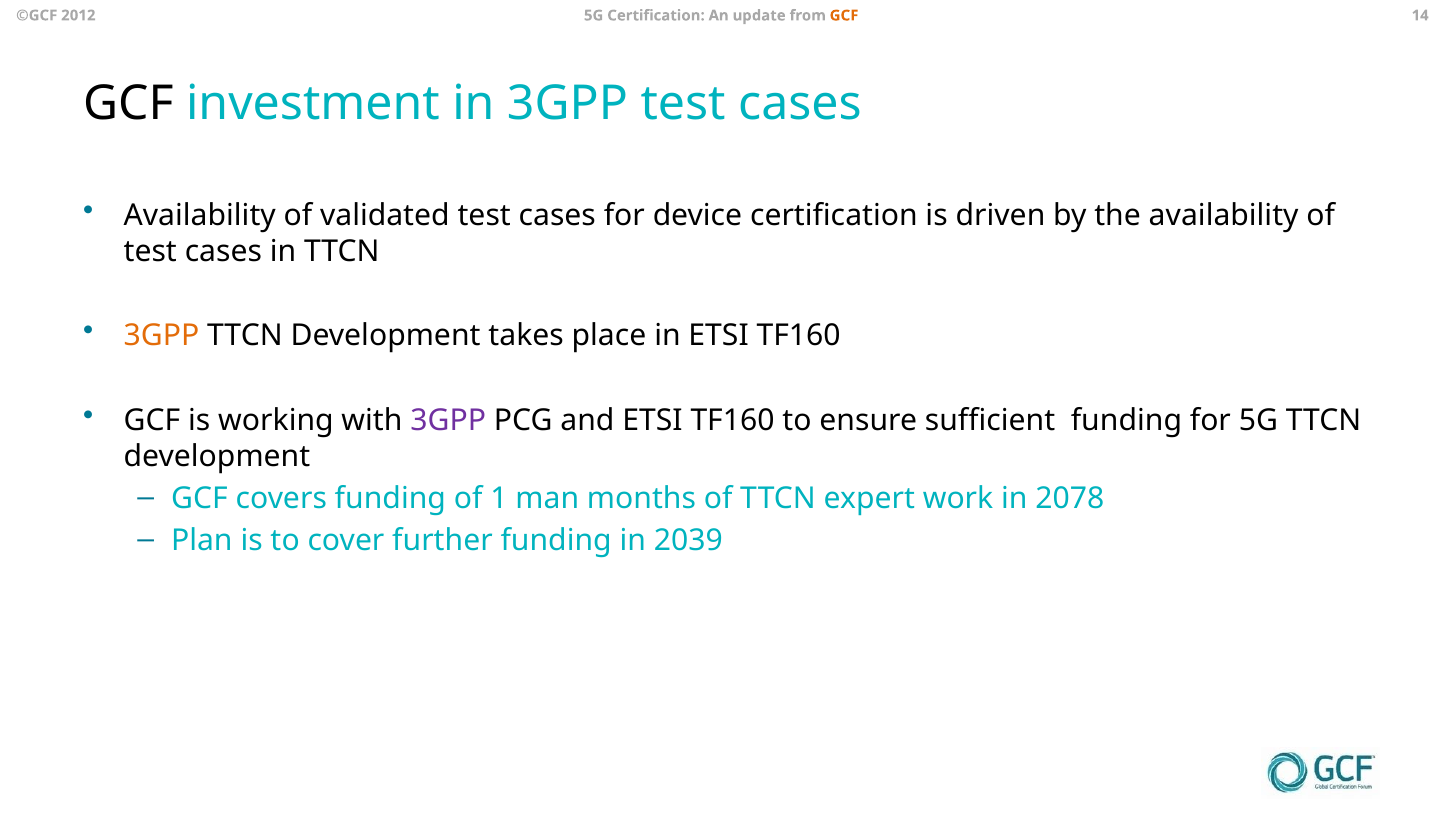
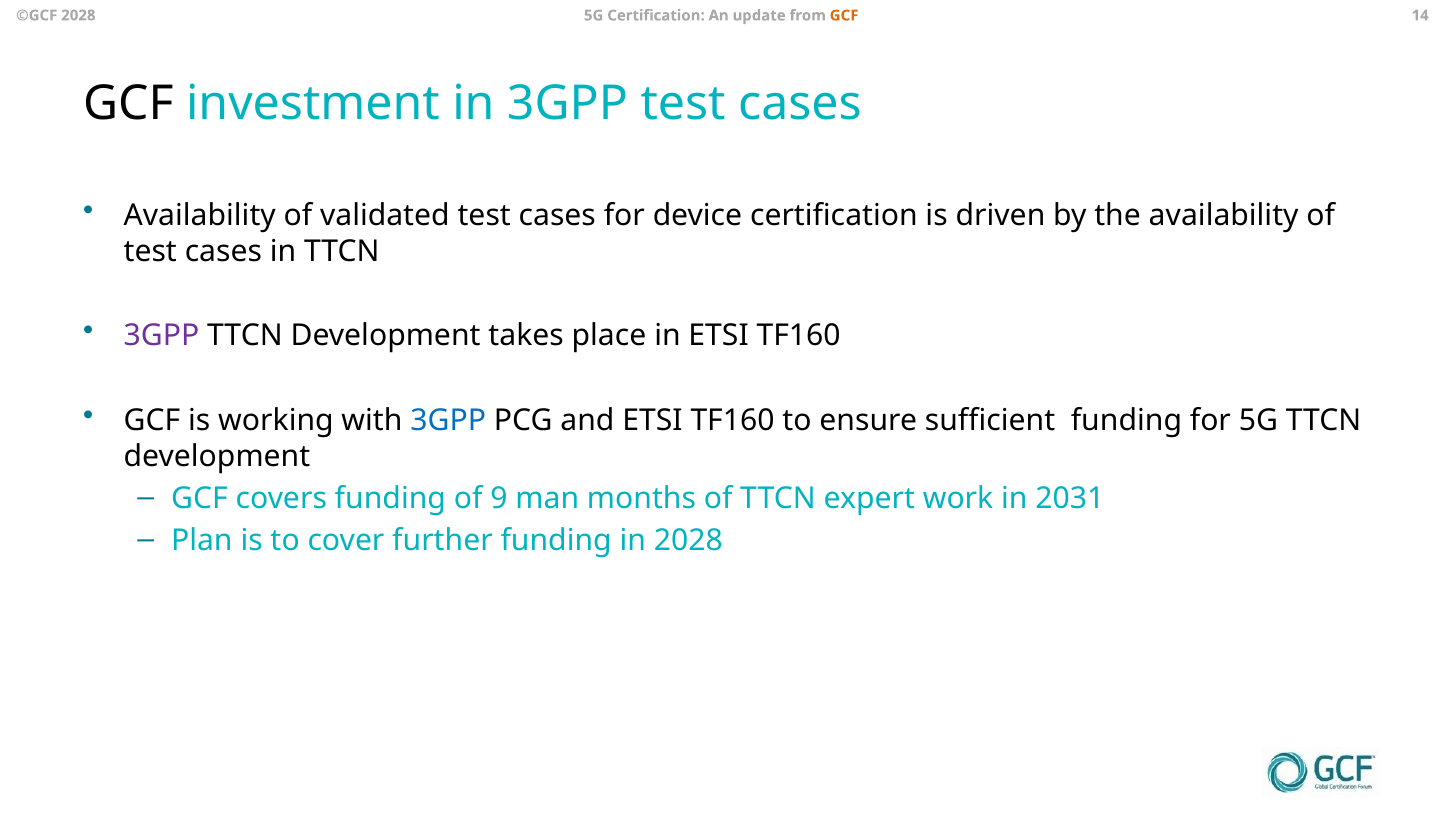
2012: 2012 -> 2028 (78, 15)
3GPP colour: orange -> purple (162, 336)
3GPP colour: purple -> blue (448, 420)
1: 1 -> 9 (499, 498)
2078: 2078 -> 2031 (1070, 498)
in 2039: 2039 -> 2028 (688, 540)
